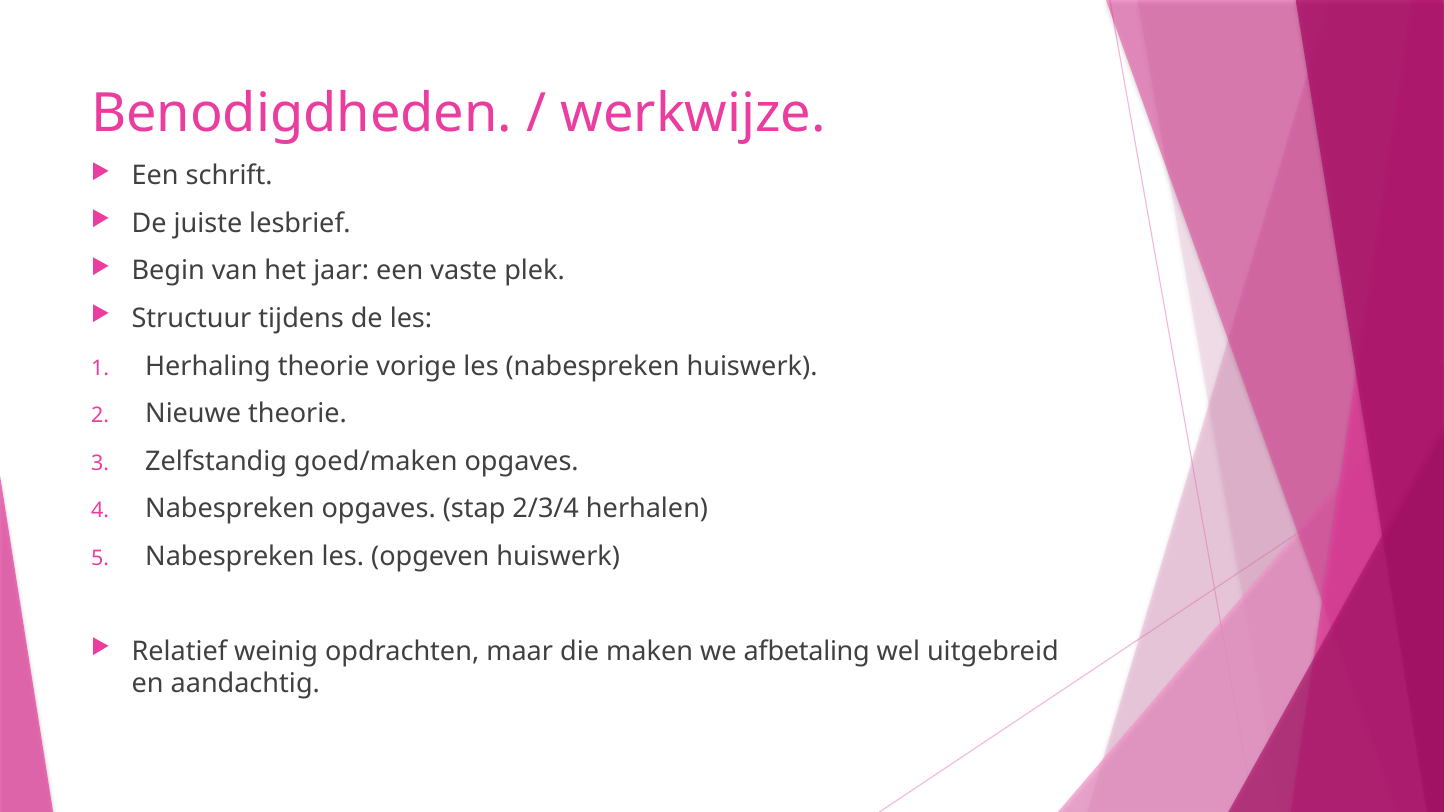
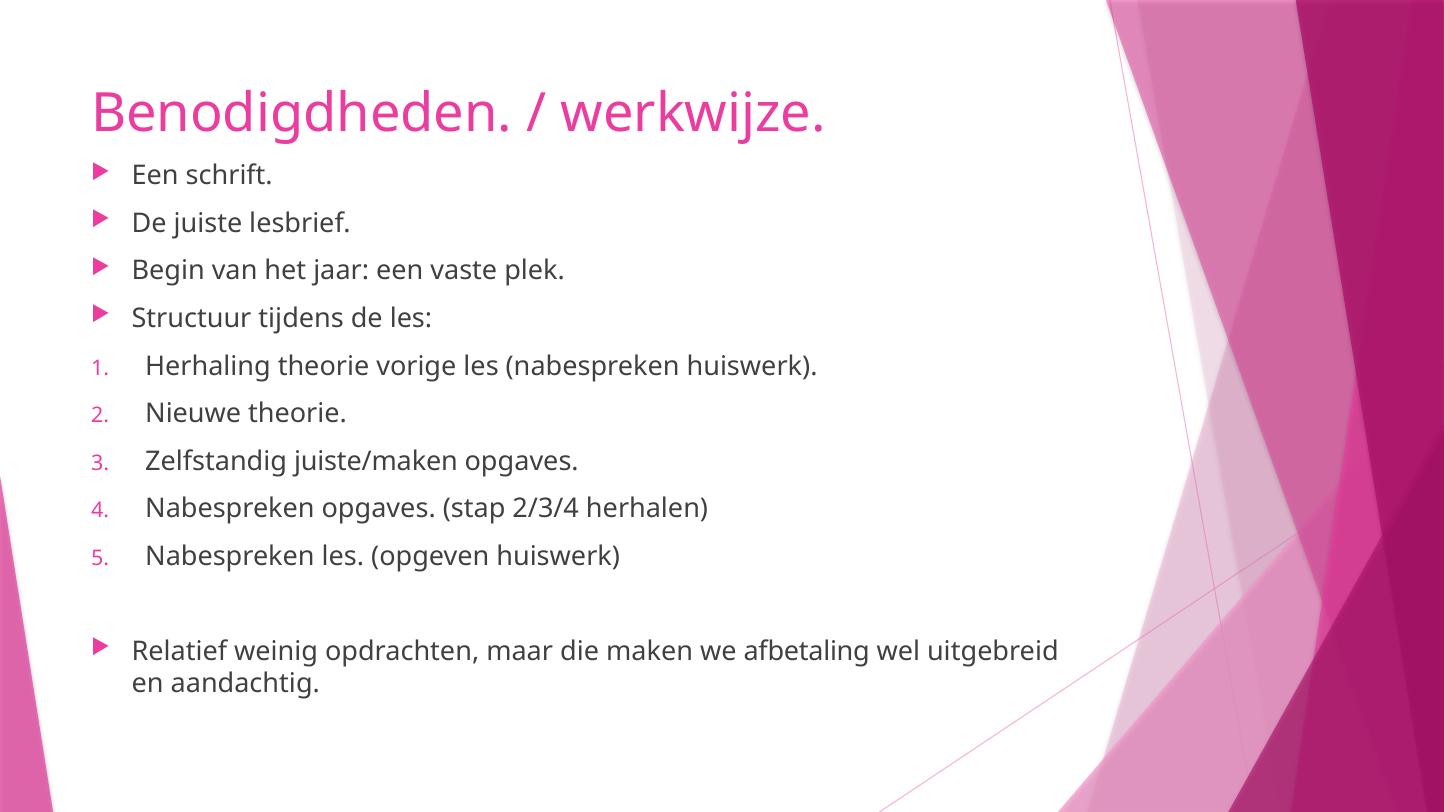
goed/maken: goed/maken -> juiste/maken (376, 461)
